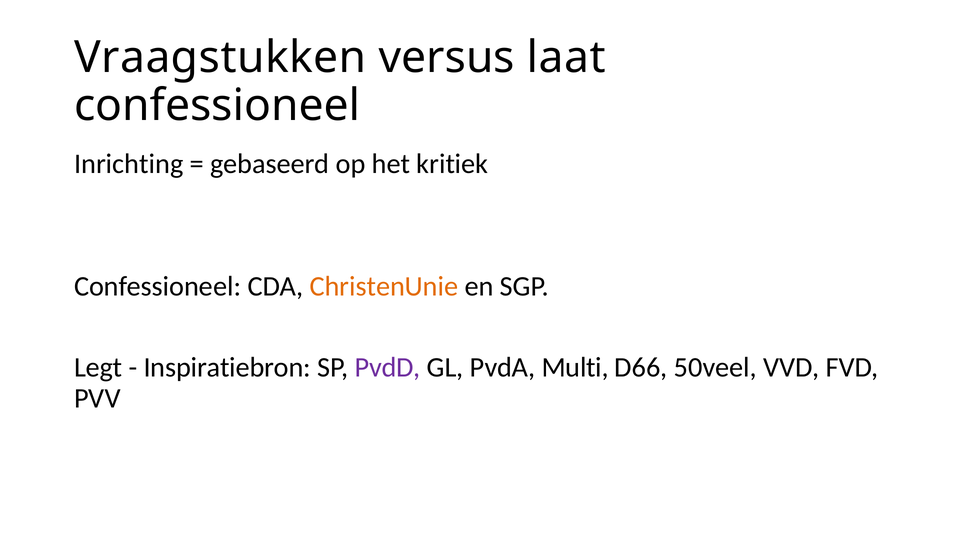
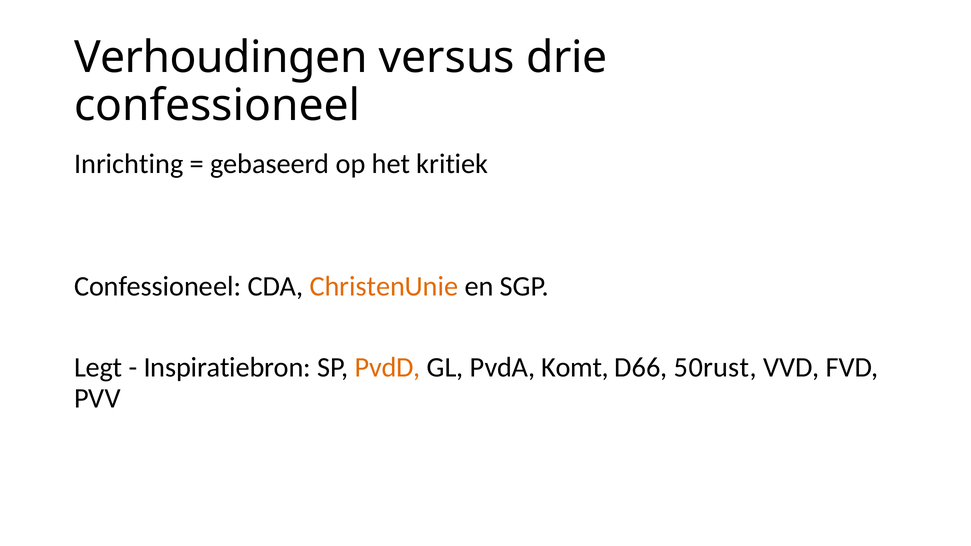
Vraagstukken: Vraagstukken -> Verhoudingen (221, 58)
laat: laat -> drie (567, 58)
PvdD colour: purple -> orange (388, 368)
Multi: Multi -> Komt (575, 368)
50veel: 50veel -> 50rust (715, 368)
